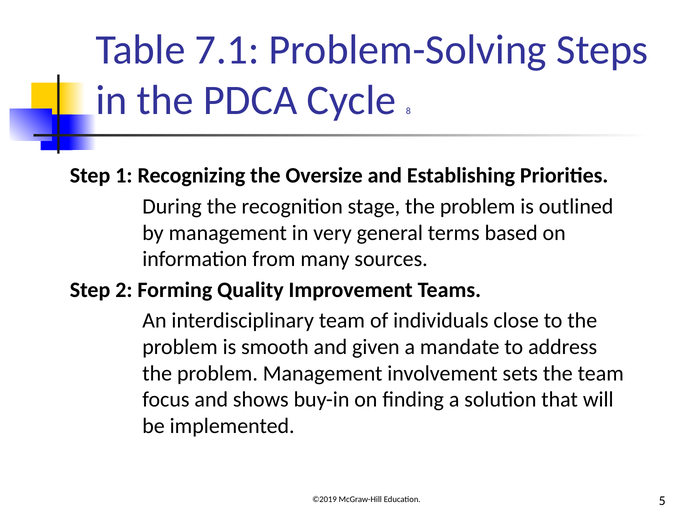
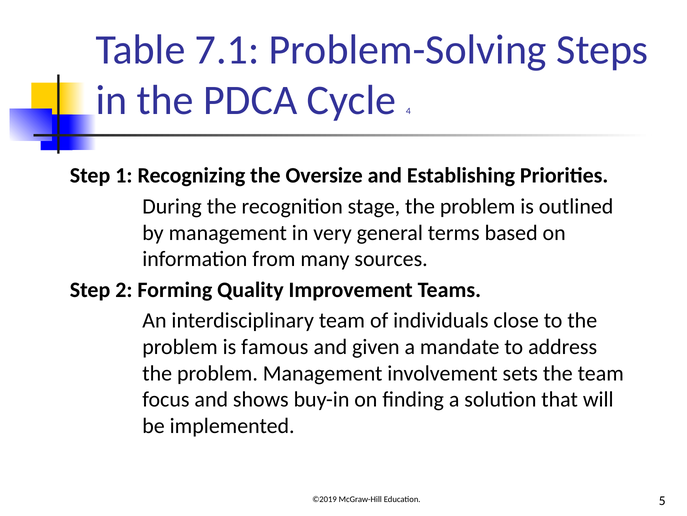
8: 8 -> 4 (408, 111)
smooth: smooth -> famous (275, 346)
